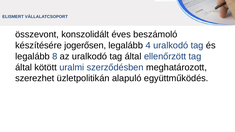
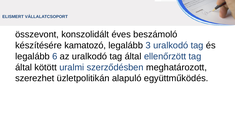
jogerősen: jogerősen -> kamatozó (85, 45)
4: 4 -> 3 (148, 45)
8: 8 -> 6 (55, 56)
